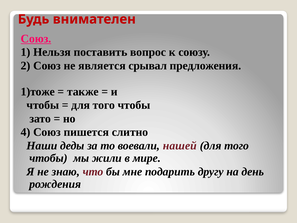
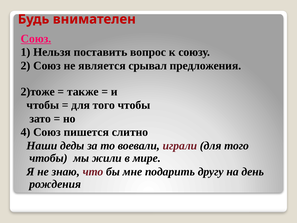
1)тоже: 1)тоже -> 2)тоже (38, 92)
нашей: нашей -> играли (180, 145)
